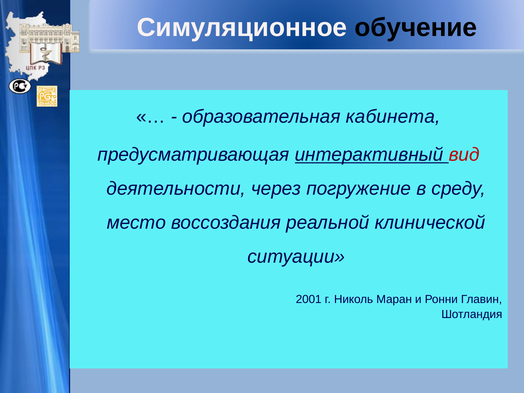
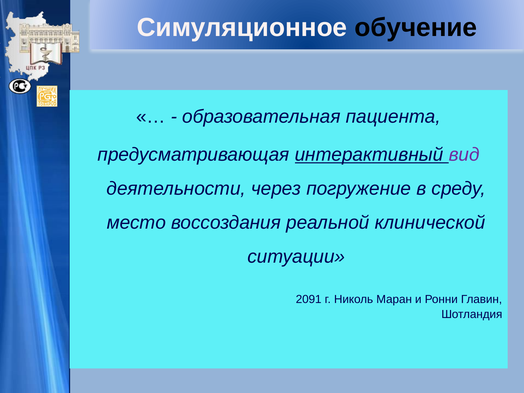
кабинета: кабинета -> пациента (393, 117)
вид colour: red -> purple (464, 155)
2001: 2001 -> 2091 (309, 299)
